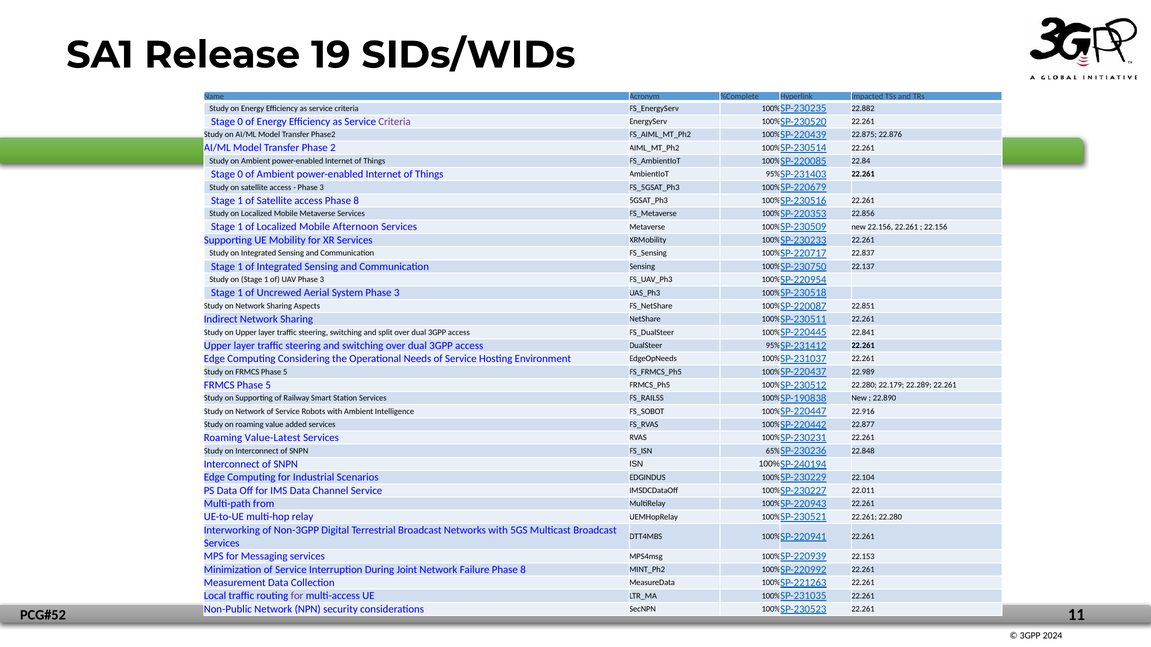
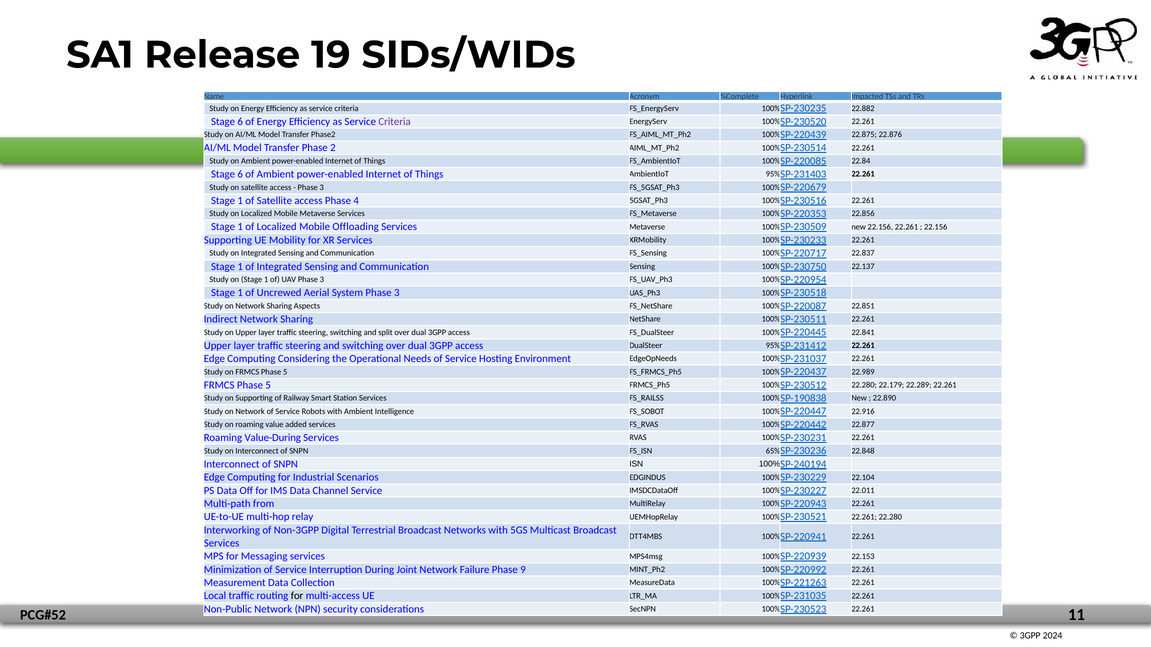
0: 0 -> 6 (240, 122)
0: 0 -> 6 (240, 174)
access Phase 8: 8 -> 4 (356, 201)
Afternoon: Afternoon -> Offloading (356, 227)
Value-Latest: Value-Latest -> Value-During (273, 438)
Failure Phase 8: 8 -> 9 (523, 570)
for colour: purple -> black (297, 596)
